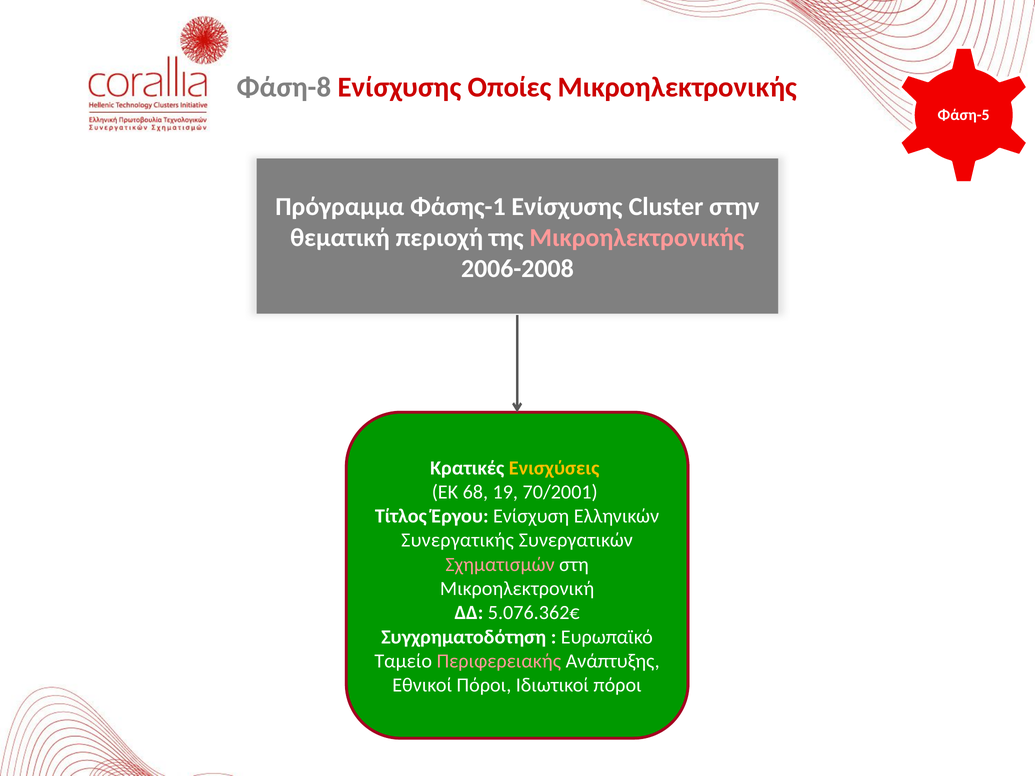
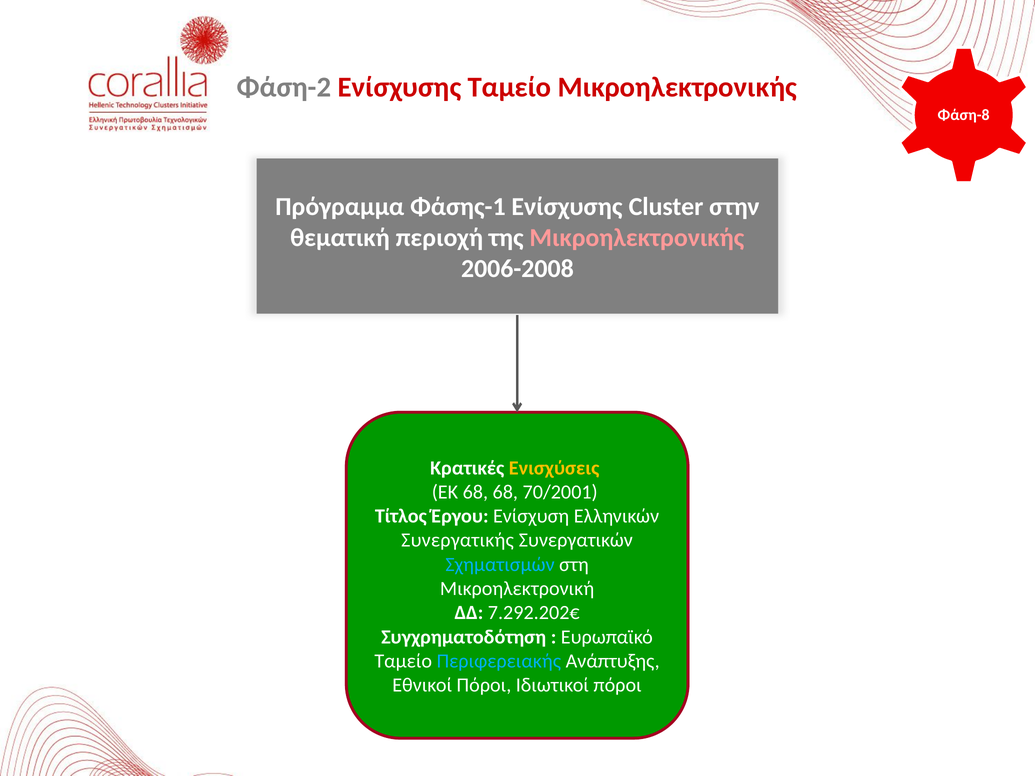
Φάση-8: Φάση-8 -> Φάση-2 (284, 87)
Ενίσχυσης Οποίες: Οποίες -> Ταμείο (510, 87)
Φάση-5: Φάση-5 -> Φάση-8 (964, 115)
68 19: 19 -> 68 (505, 492)
Σχηματισμών colour: pink -> light blue (500, 565)
5.076.362€: 5.076.362€ -> 7.292.202€ (534, 613)
Περιφερειακής colour: pink -> light blue (499, 661)
